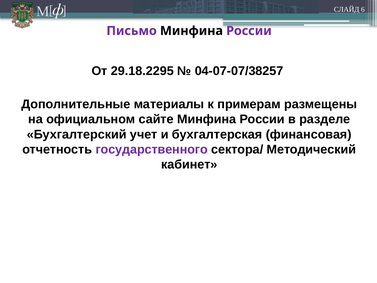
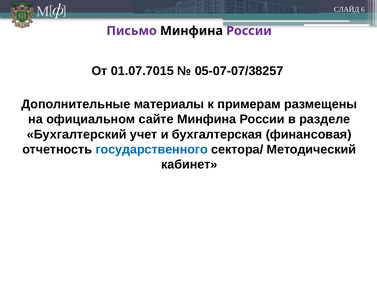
29.18.2295: 29.18.2295 -> 01.07.7015 (142, 71)
04-07-07/38257: 04-07-07/38257 -> 05-07-07/38257 (239, 71)
государственного colour: purple -> blue (152, 149)
